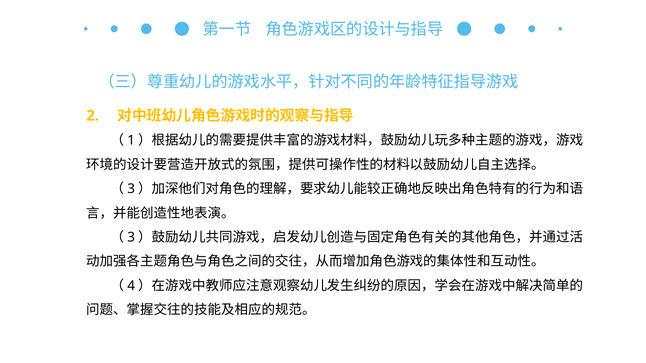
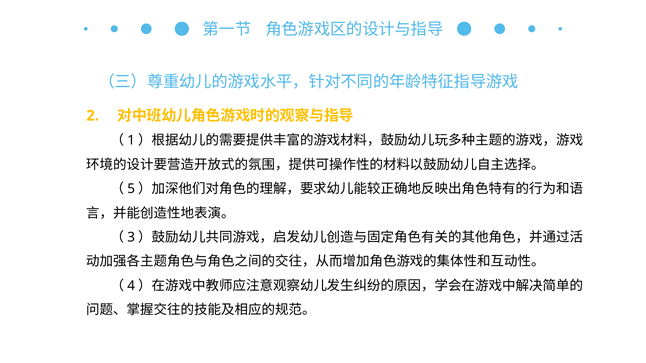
3: 3 -> 5 (131, 189)
